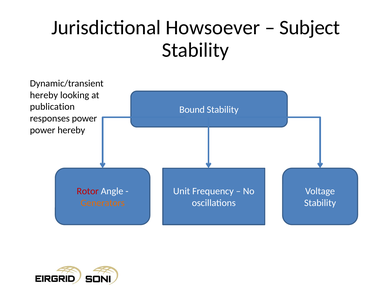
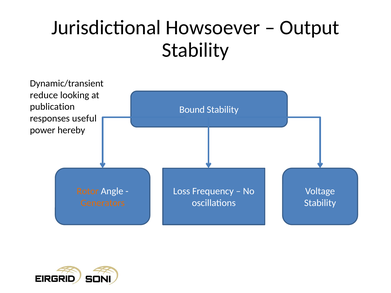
Subject: Subject -> Output (310, 28)
hereby: hereby -> reduce (44, 95)
responses power: power -> useful (84, 119)
Rotor colour: red -> orange (88, 191)
Unit: Unit -> Loss (182, 191)
